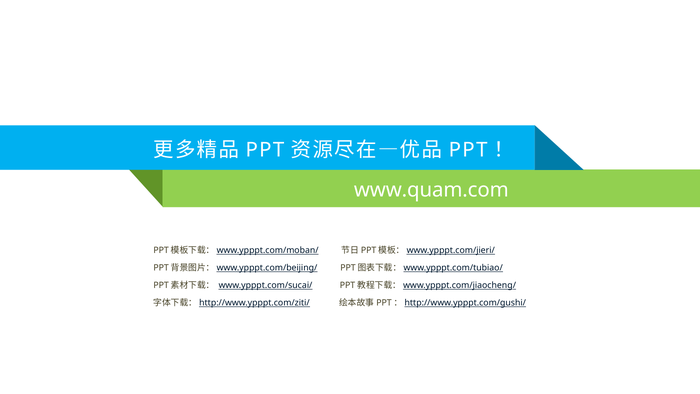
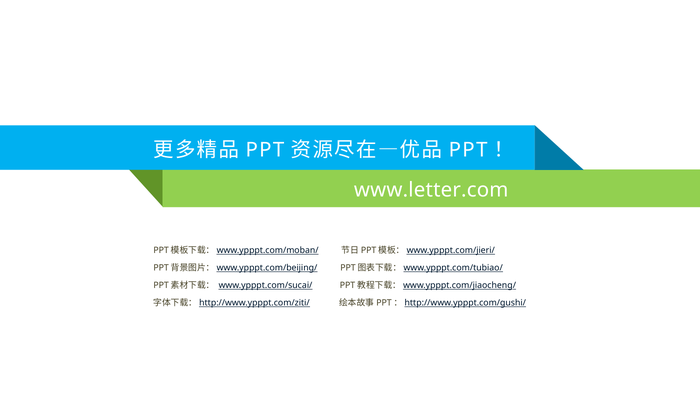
www.quam.com: www.quam.com -> www.letter.com (431, 190)
